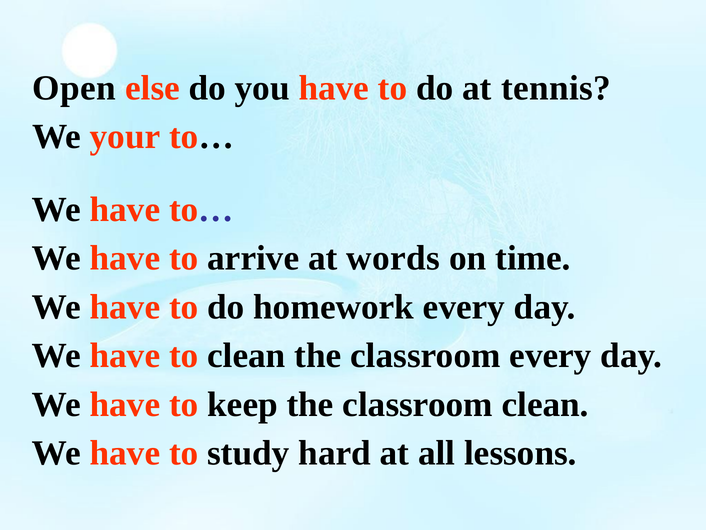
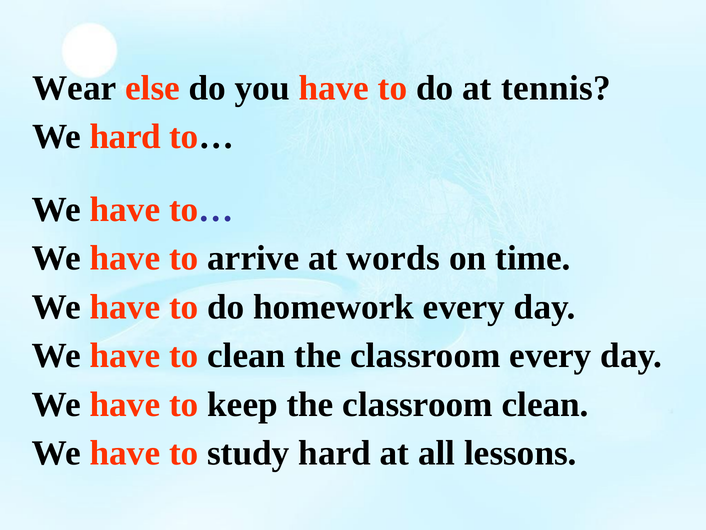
Open: Open -> Wear (74, 88)
We your: your -> hard (125, 137)
